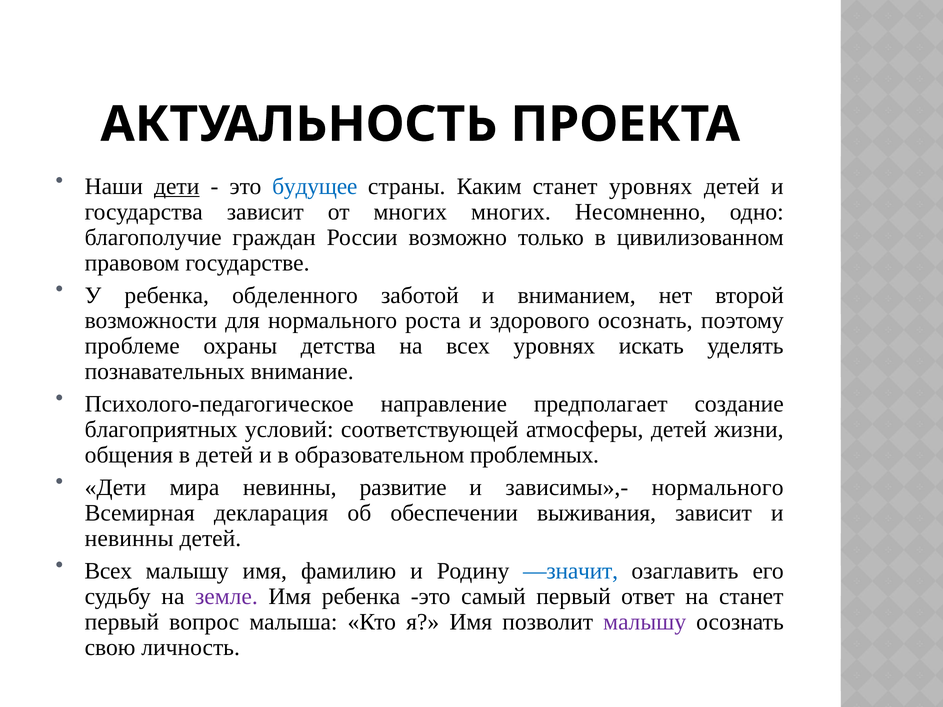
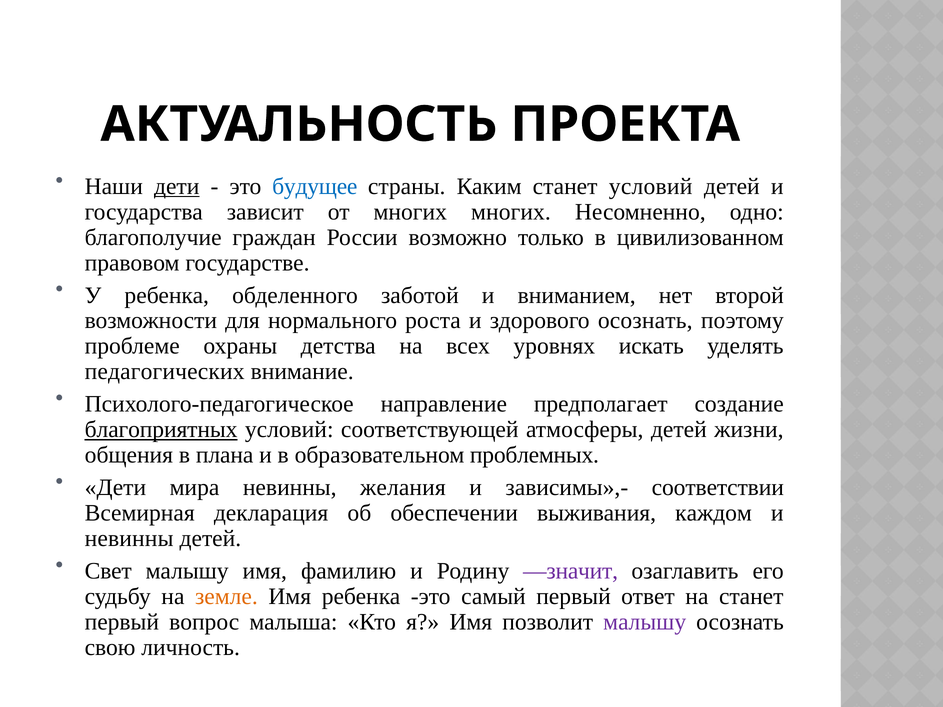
станет уровнях: уровнях -> условий (651, 186)
познавательных: познавательных -> педагогических (165, 372)
благоприятных underline: none -> present (161, 430)
в детей: детей -> плана (225, 455)
развитие: развитие -> желания (403, 488)
зависимы»,- нормального: нормального -> соответствии (718, 488)
выживания зависит: зависит -> каждом (714, 513)
Всех: Всех -> Свет (108, 571)
—значит colour: blue -> purple (571, 571)
земле colour: purple -> orange (226, 597)
